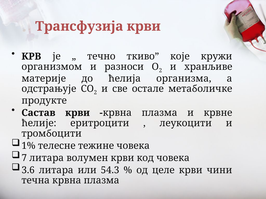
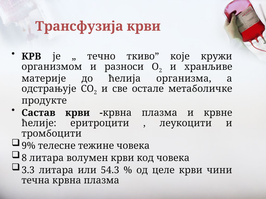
1%: 1% -> 9% (28, 146)
7: 7 -> 8 (24, 158)
3.6: 3.6 -> 3.3 (28, 170)
